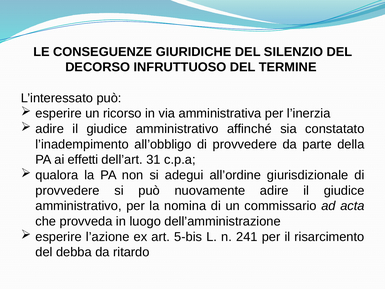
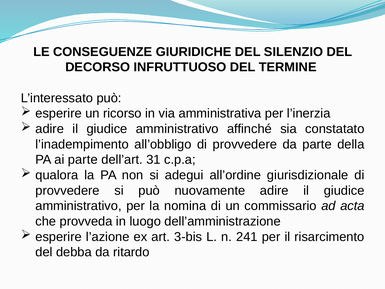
ai effetti: effetti -> parte (83, 160)
5-bis: 5-bis -> 3-bis (188, 237)
